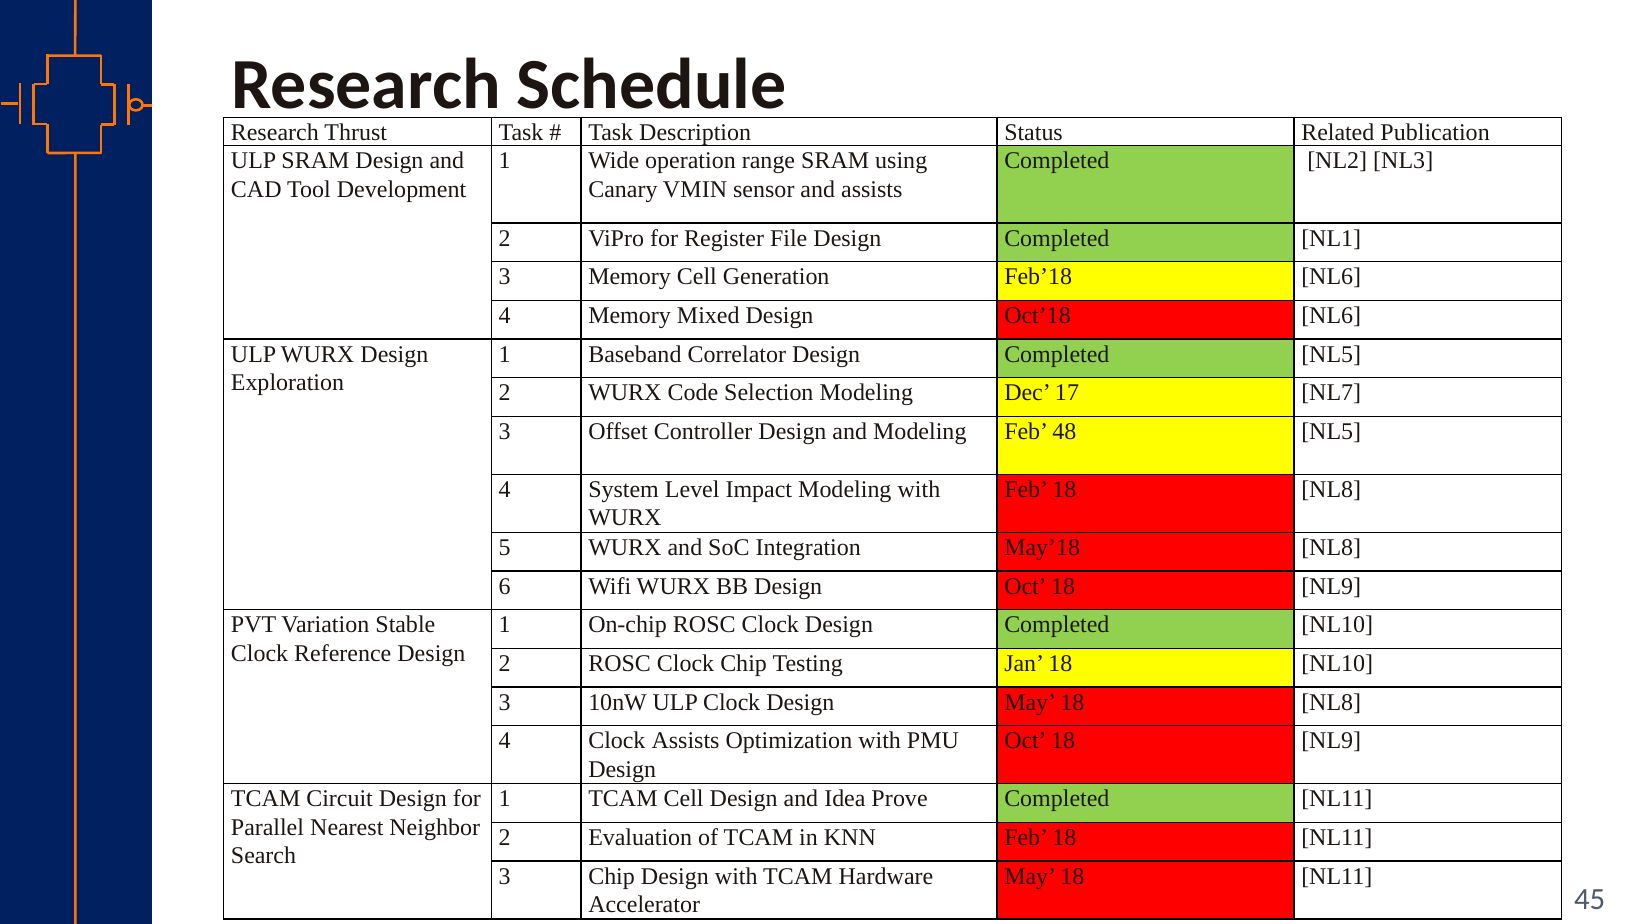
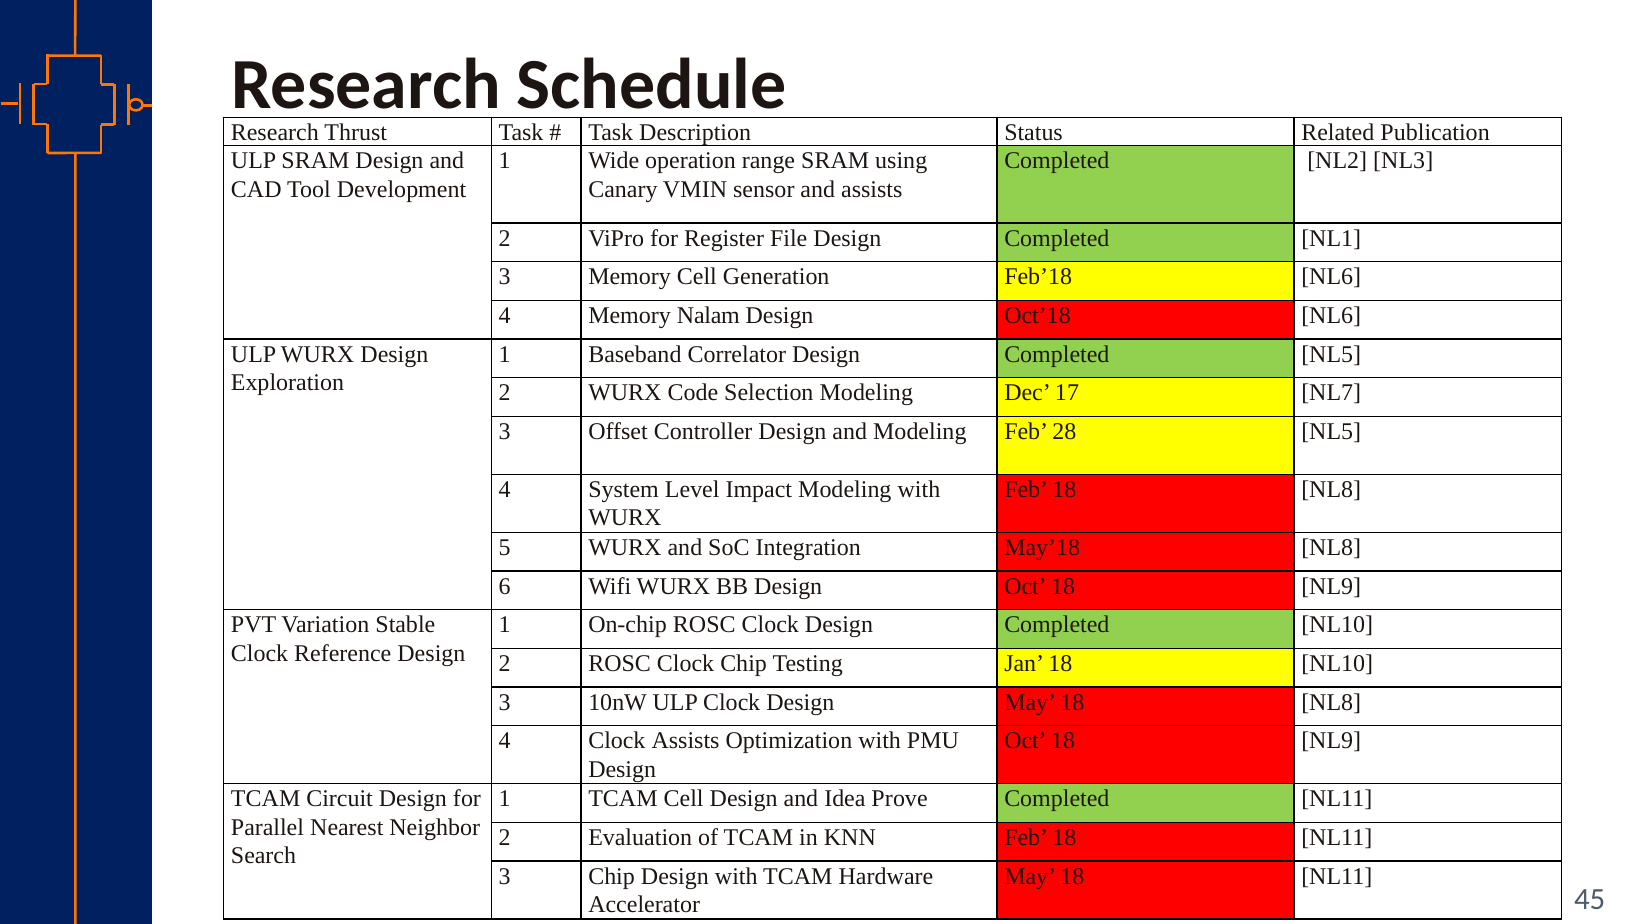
Mixed: Mixed -> Nalam (708, 316)
48: 48 -> 28 (1064, 432)
